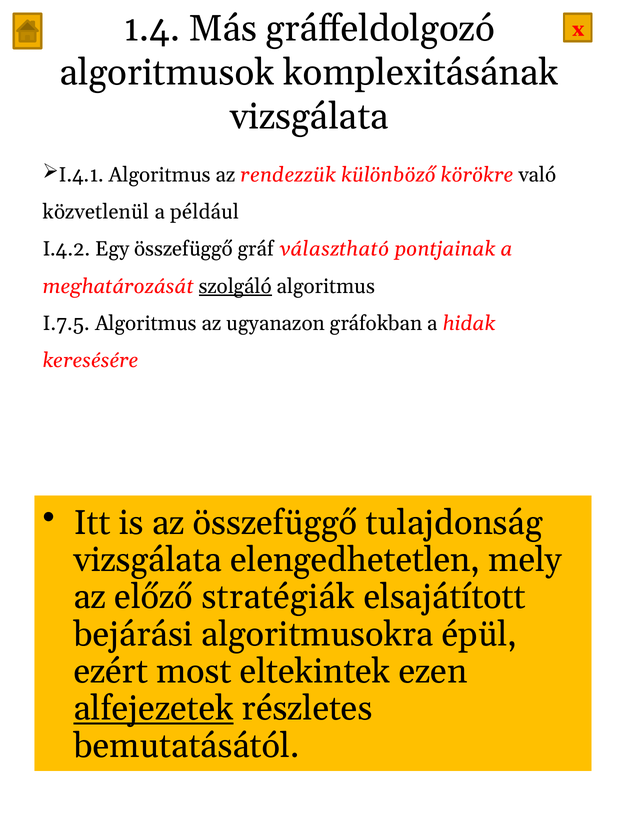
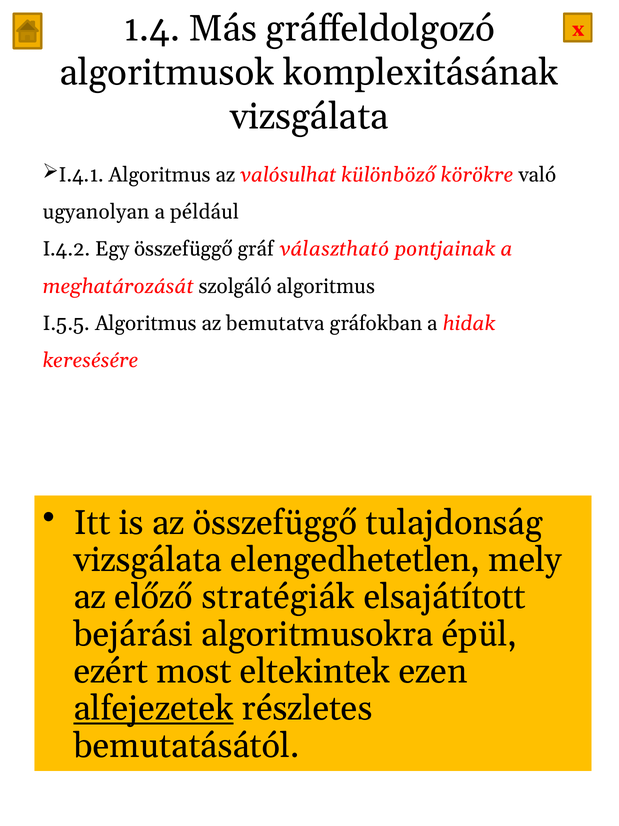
rendezzük: rendezzük -> valósulhat (288, 175)
közvetlenül: közvetlenül -> ugyanolyan (96, 212)
szolgáló underline: present -> none (235, 286)
I.7.5: I.7.5 -> I.5.5 (66, 323)
ugyanazon: ugyanazon -> bemutatva (276, 323)
